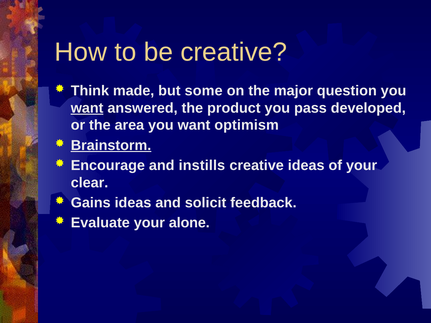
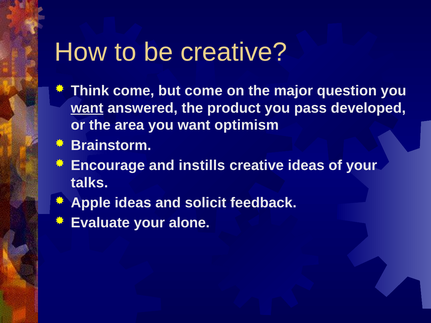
Think made: made -> come (134, 91)
but some: some -> come (204, 91)
Brainstorm underline: present -> none (111, 145)
clear: clear -> talks (89, 183)
Gains: Gains -> Apple (91, 203)
